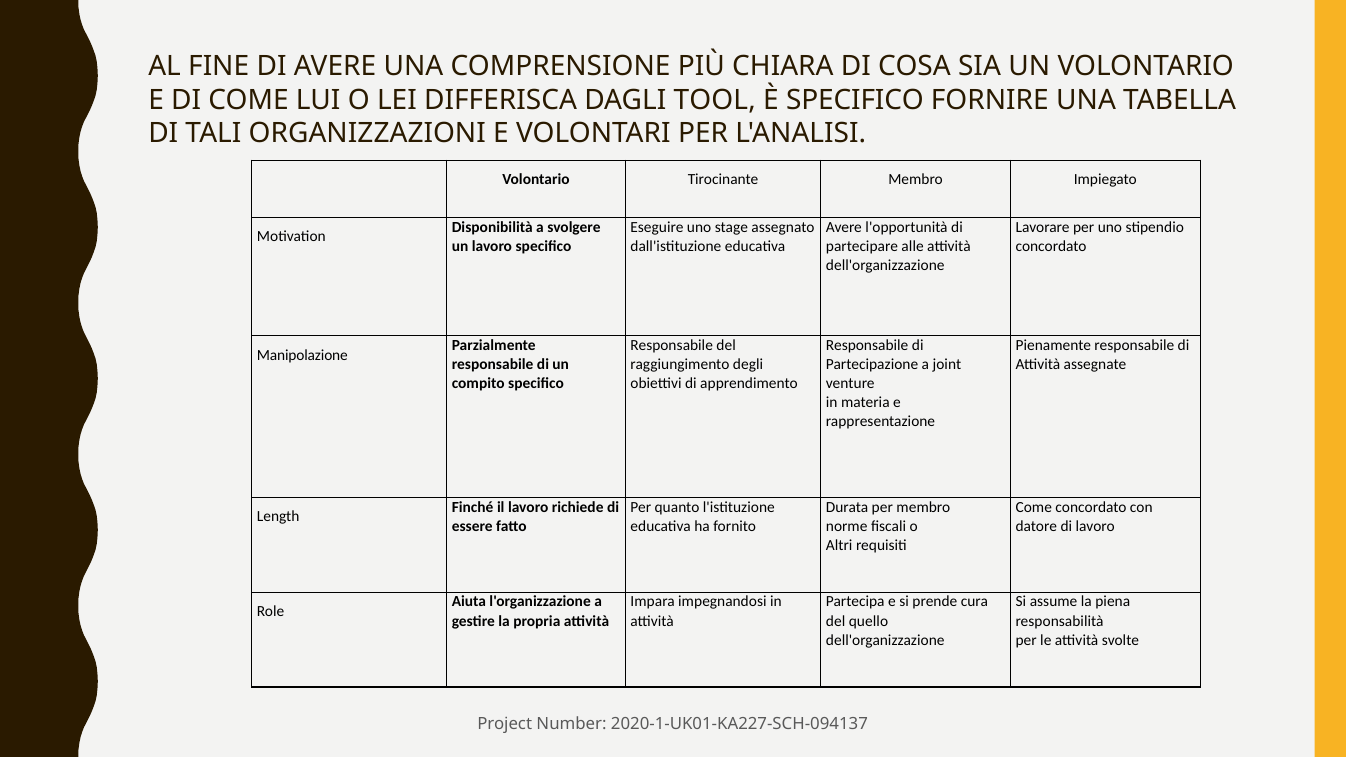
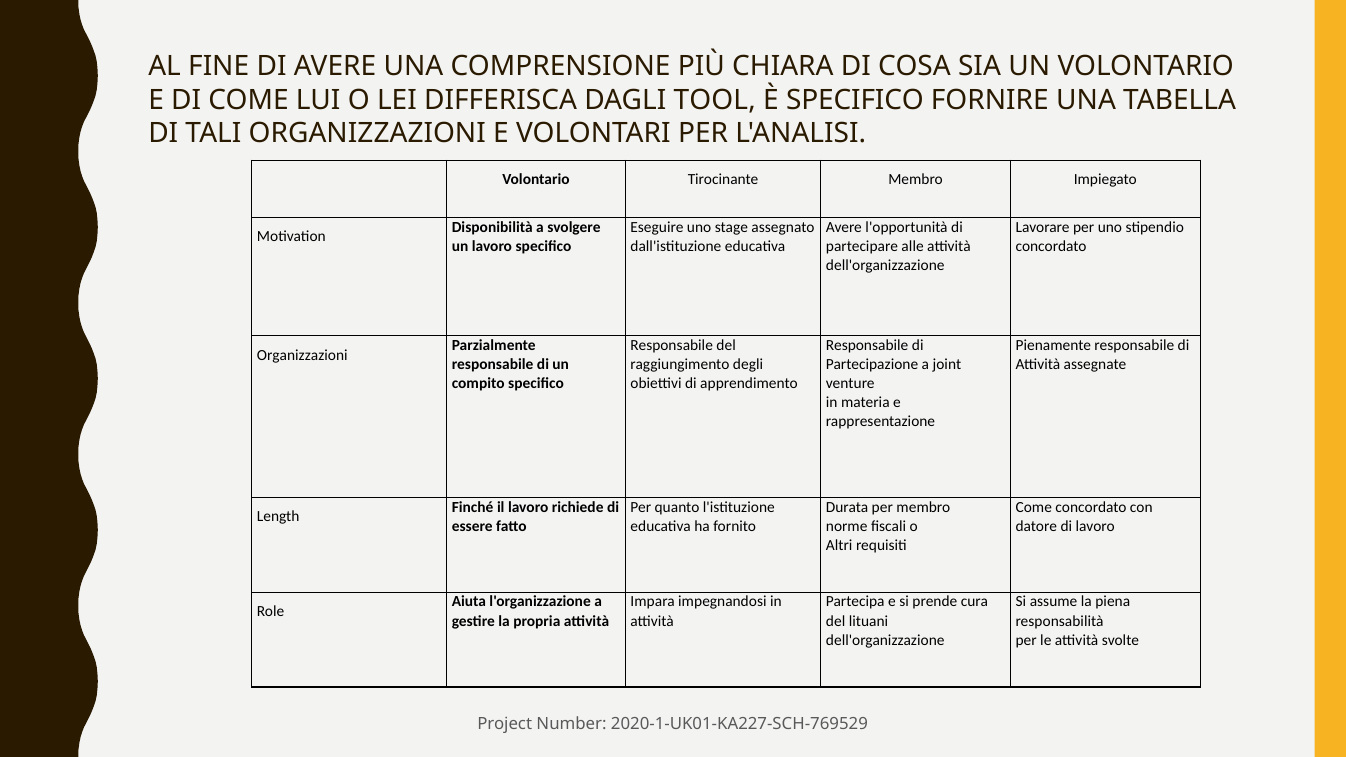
Manipolazione: Manipolazione -> Organizzazioni (302, 355)
quello: quello -> lituani (868, 621)
2020-1-UK01-KA227-SCH-094137: 2020-1-UK01-KA227-SCH-094137 -> 2020-1-UK01-KA227-SCH-769529 (739, 724)
